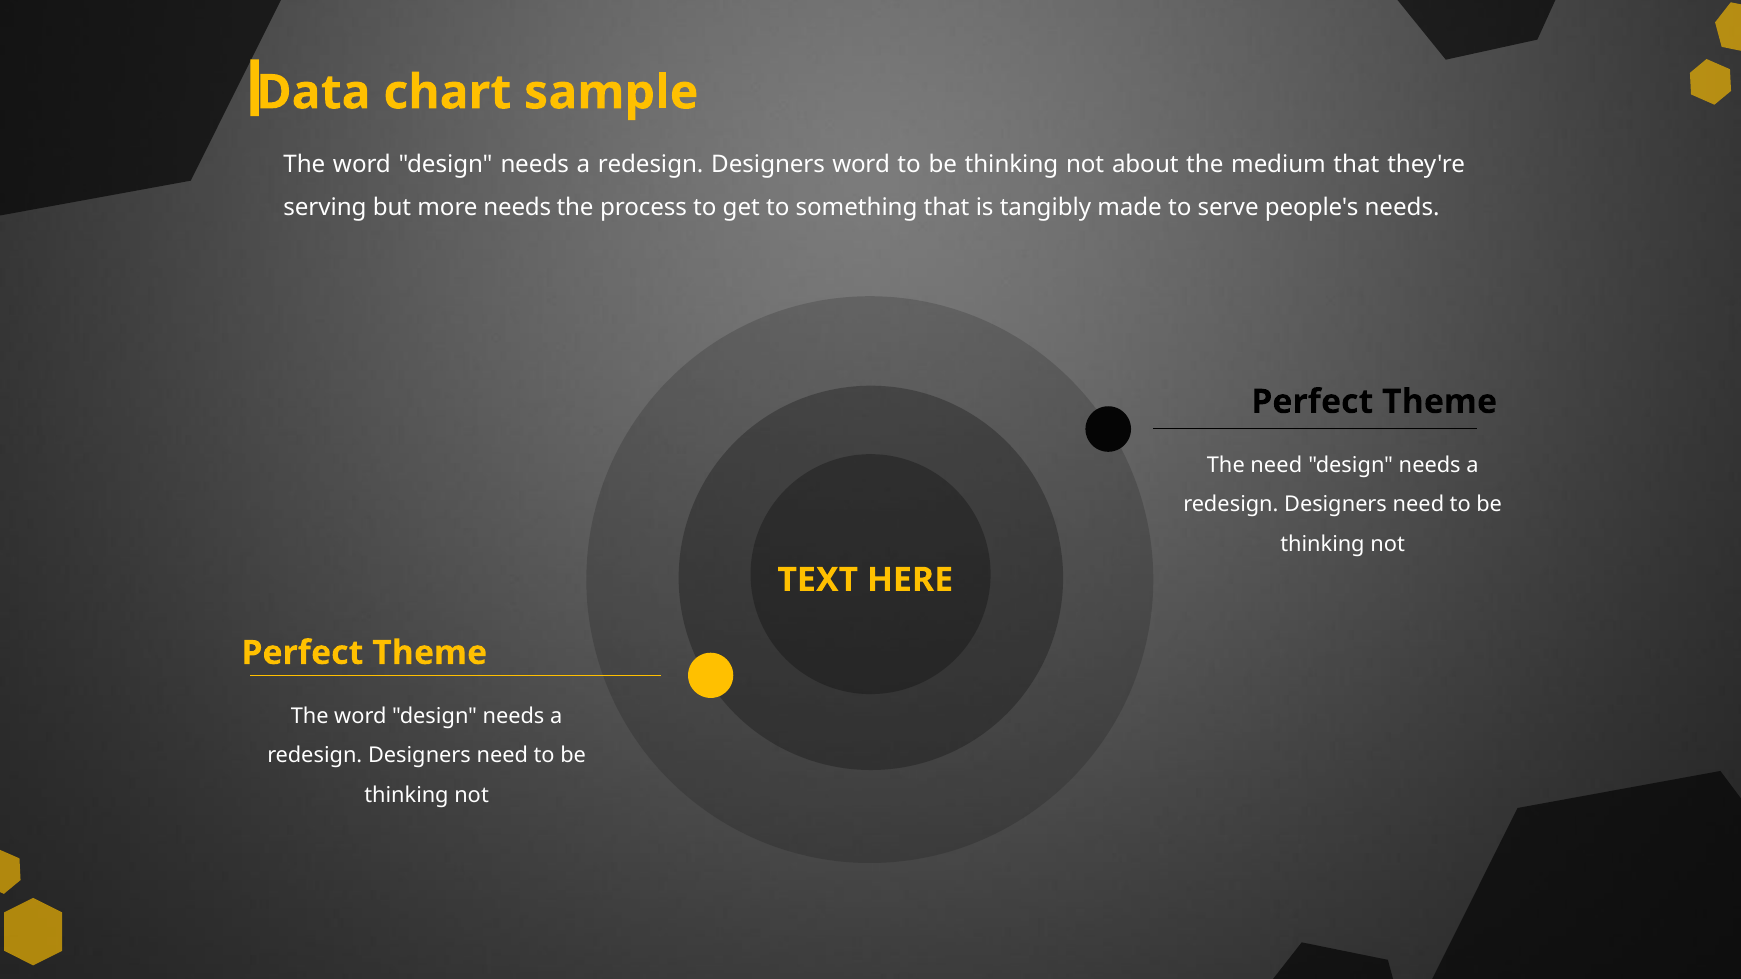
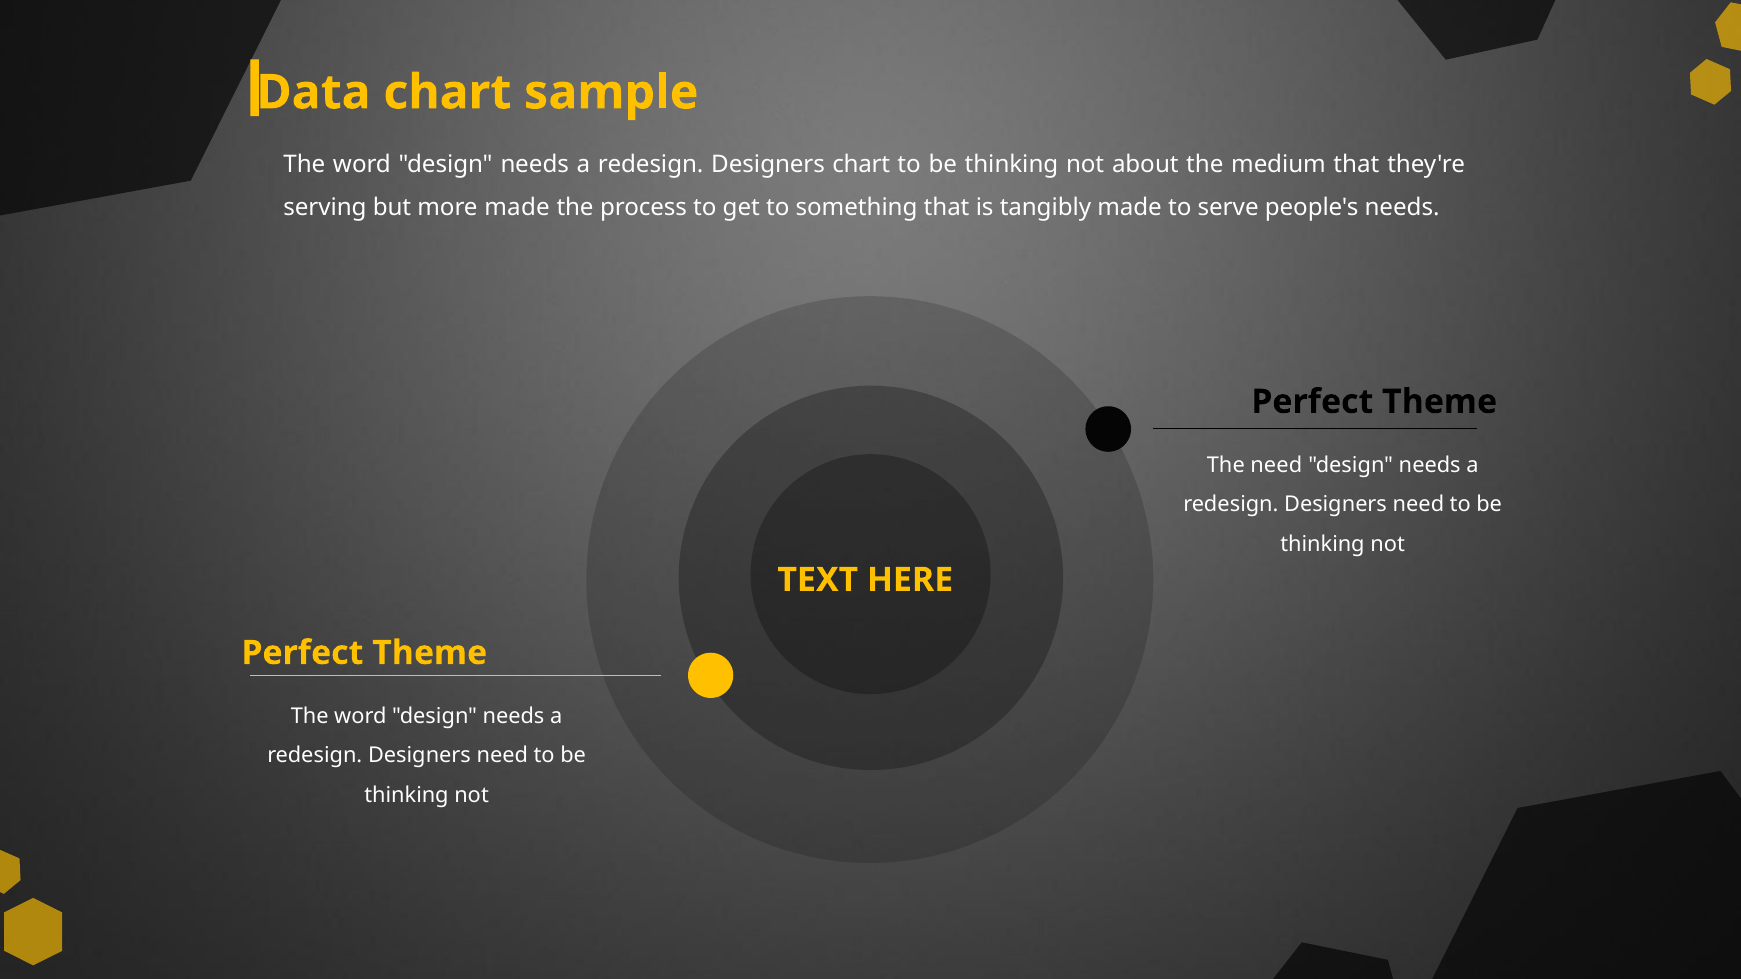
Designers word: word -> chart (861, 164)
more needs: needs -> made (517, 208)
